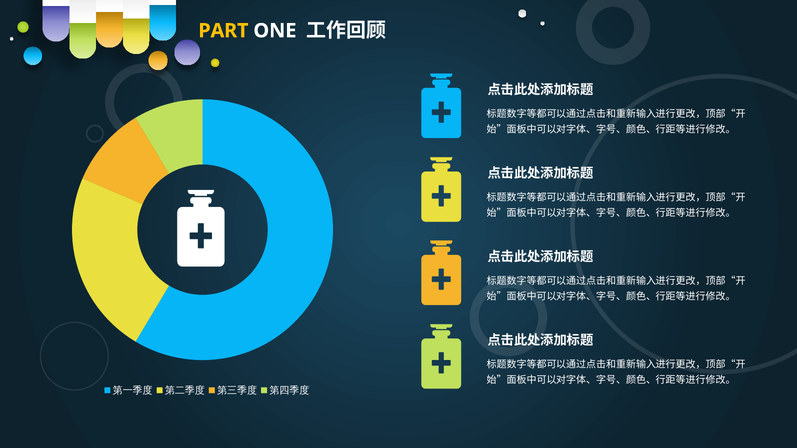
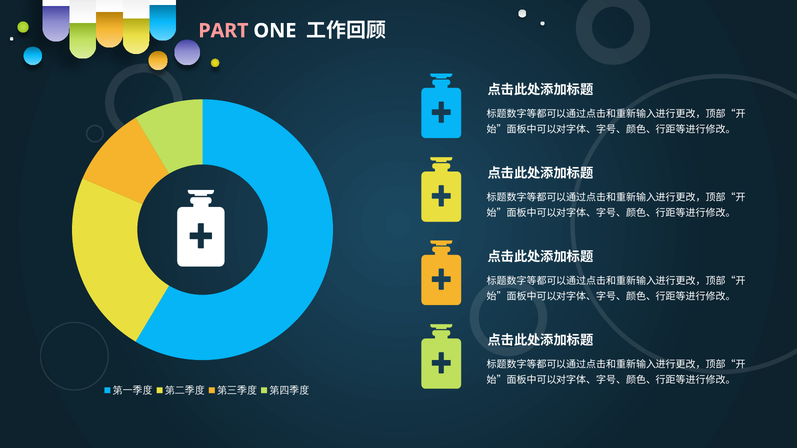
PART colour: yellow -> pink (223, 31)
